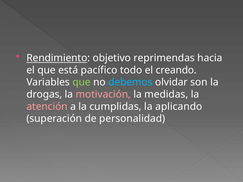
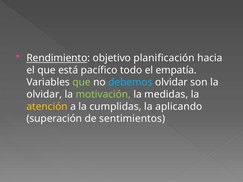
reprimendas: reprimendas -> planificación (164, 58)
creando: creando -> empatía (176, 70)
drogas: drogas -> olvidar (44, 94)
motivación colour: pink -> light green (103, 94)
atención colour: pink -> yellow (47, 107)
personalidad: personalidad -> sentimientos (132, 119)
